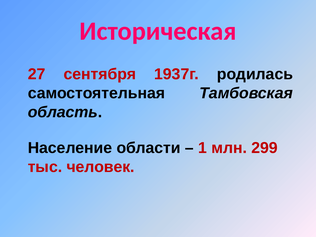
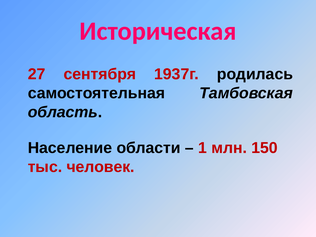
299: 299 -> 150 (265, 148)
